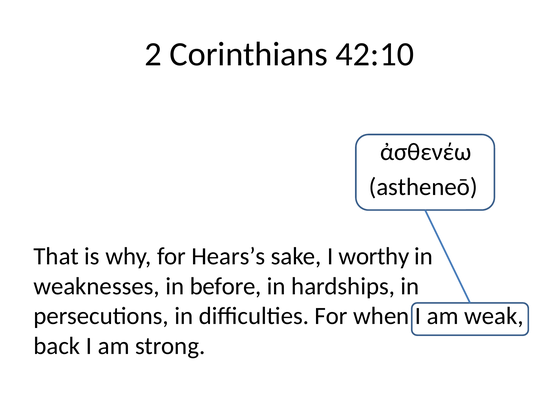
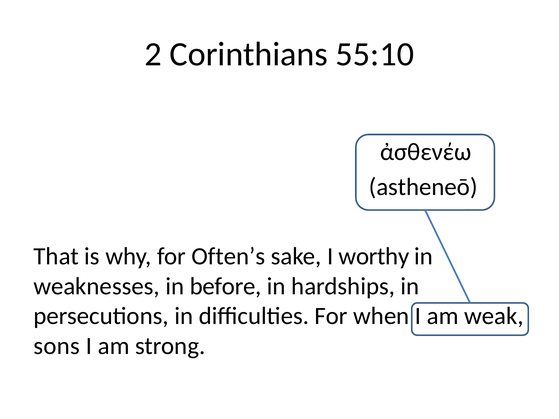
42:10: 42:10 -> 55:10 (375, 54)
Hears’s: Hears’s -> Often’s (228, 257)
back: back -> sons (57, 346)
